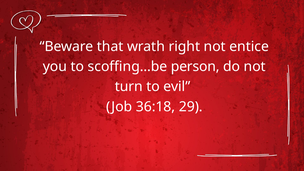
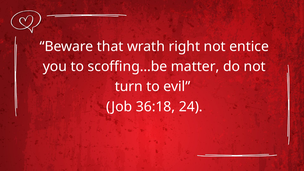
person: person -> matter (195, 67)
29: 29 -> 24 (191, 107)
